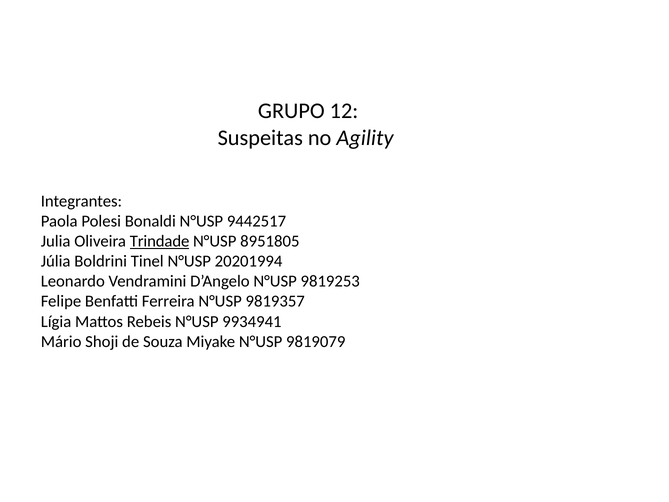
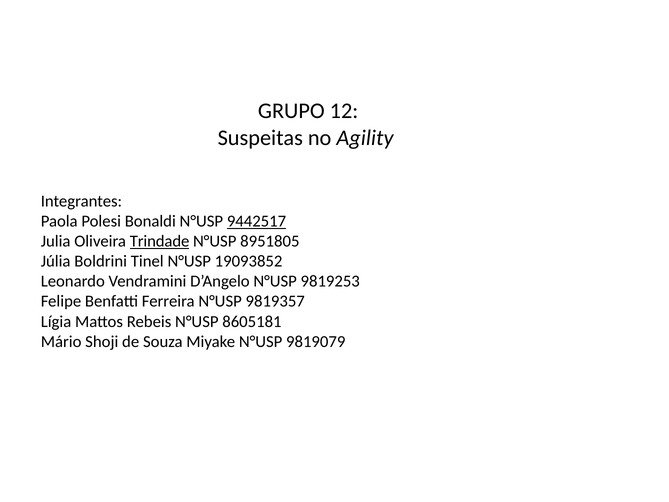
9442517 underline: none -> present (257, 221)
20201994: 20201994 -> 19093852 (249, 261)
9934941: 9934941 -> 8605181 (252, 321)
